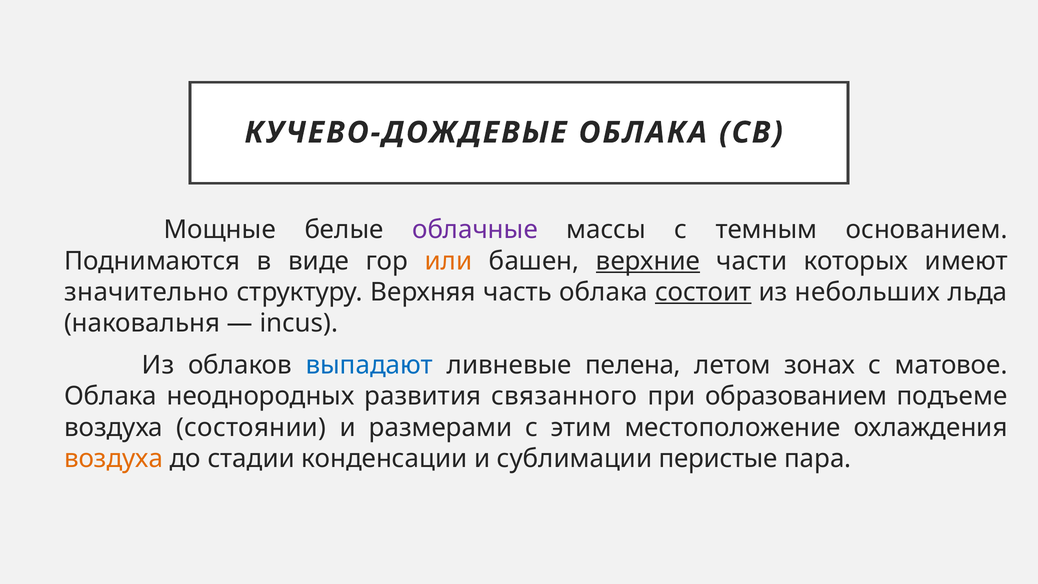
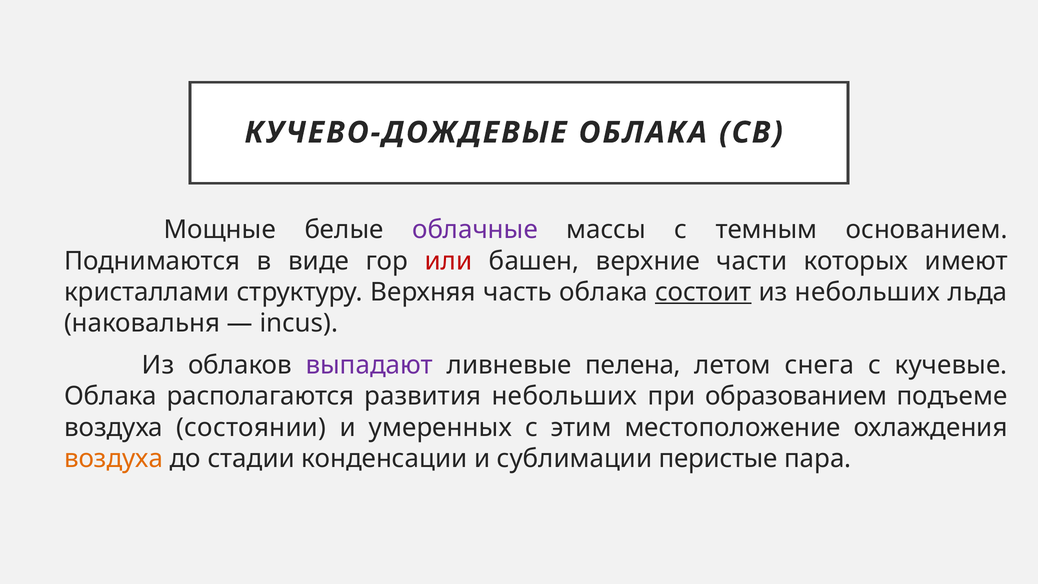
или colour: orange -> red (449, 261)
верхние underline: present -> none (648, 261)
значительно: значительно -> кристаллами (147, 292)
выпадают colour: blue -> purple (369, 365)
зонах: зонах -> снега (819, 365)
матовое: матовое -> кучевые (951, 365)
неоднородных: неоднородных -> располагаются (261, 396)
развития связанного: связанного -> небольших (564, 396)
размерами: размерами -> умеренных (440, 427)
